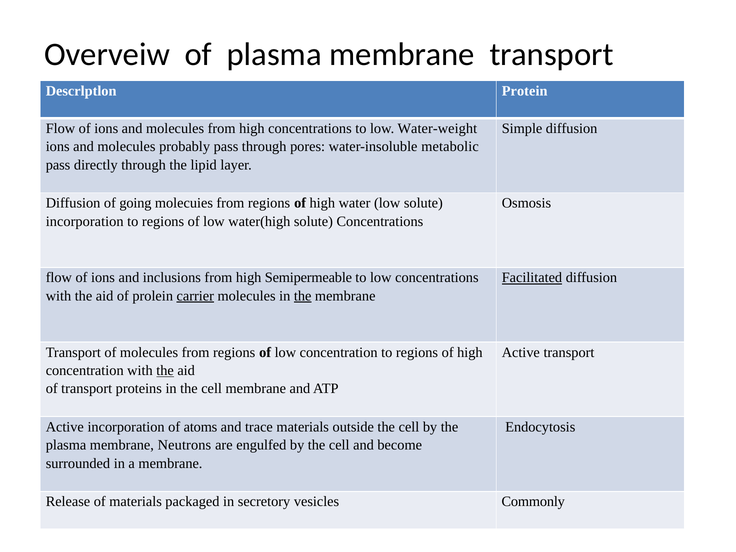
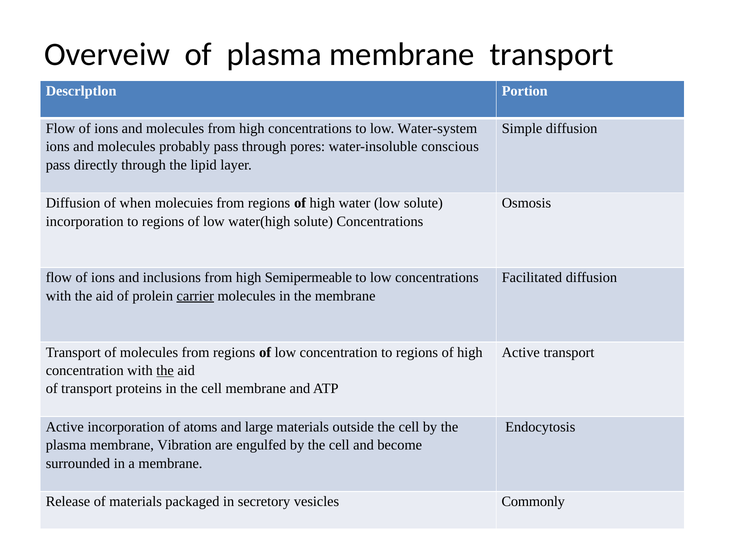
Protein: Protein -> Portion (525, 91)
Water-weight: Water-weight -> Water-system (437, 128)
metabolic: metabolic -> conscious (450, 147)
going: going -> when (135, 203)
Facilitated underline: present -> none (532, 278)
the underline: present -> none (303, 296)
trace: trace -> large (259, 427)
Neutrons: Neutrons -> Vibration (185, 445)
